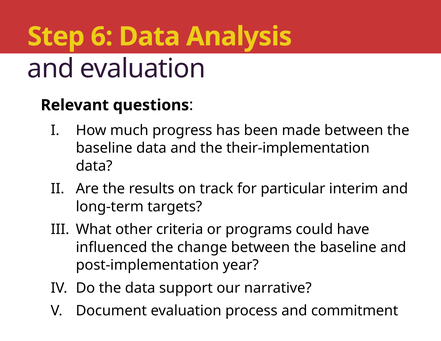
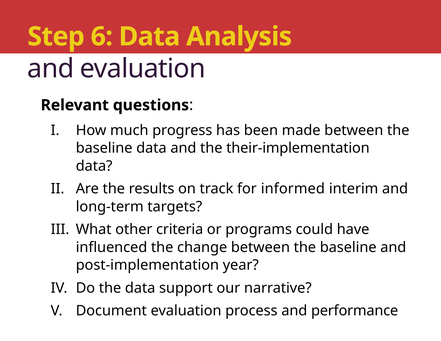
particular: particular -> informed (293, 189)
commitment: commitment -> performance (355, 311)
